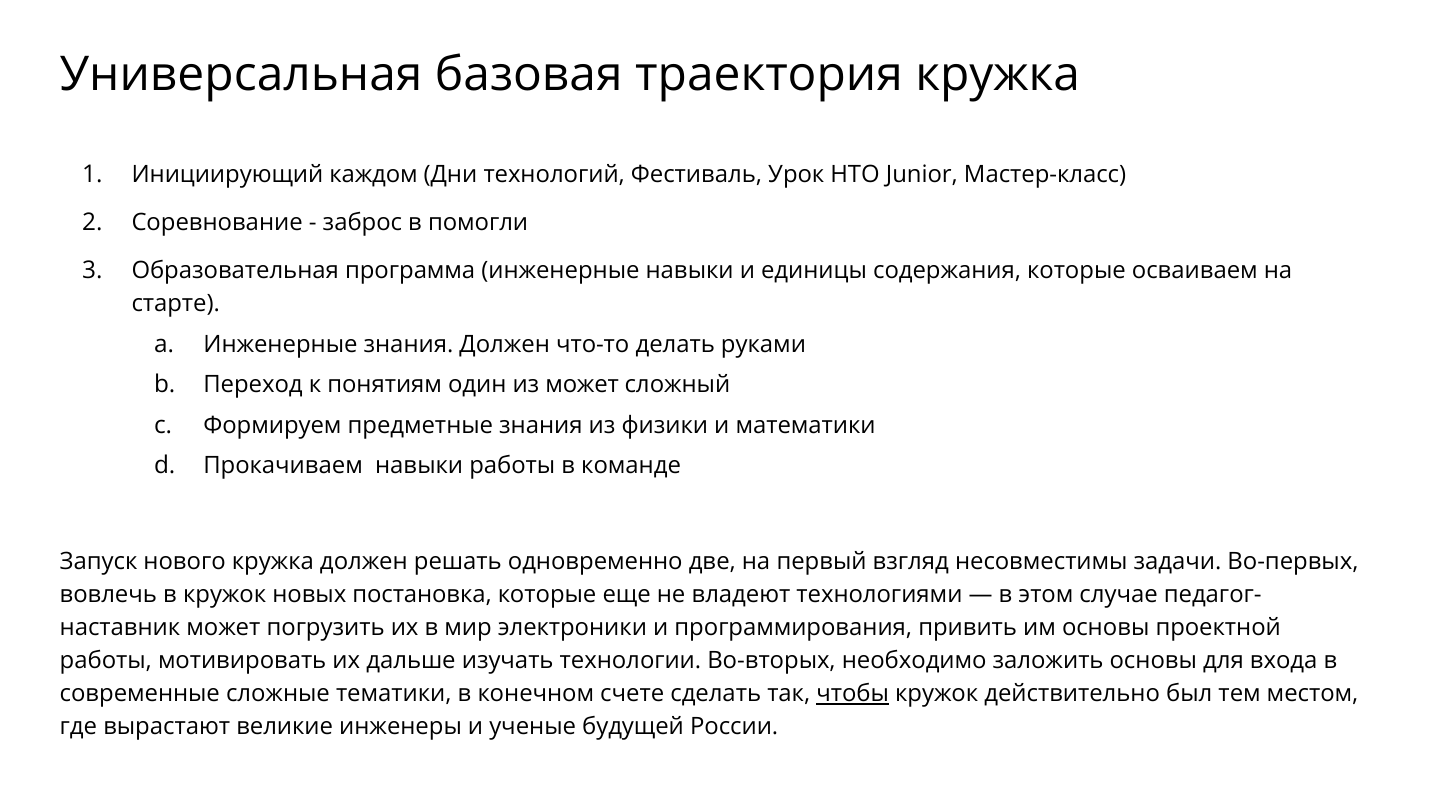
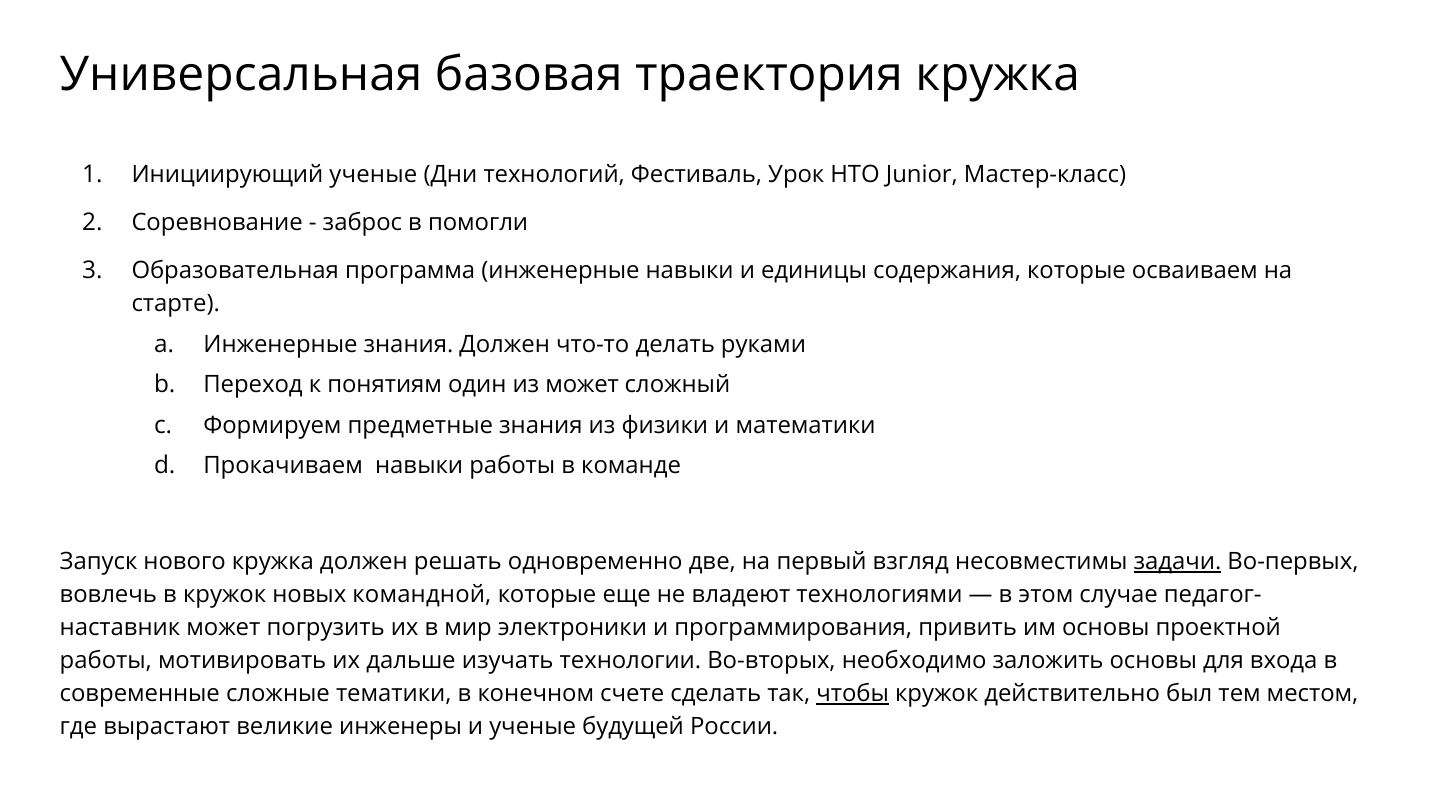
Инициирующий каждом: каждом -> ученые (373, 175)
задачи underline: none -> present (1177, 562)
постановка: постановка -> командной (422, 595)
